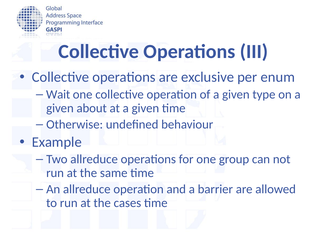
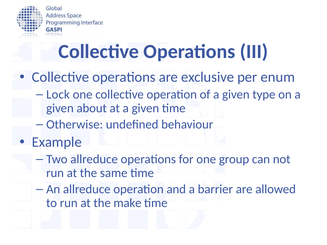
Wait: Wait -> Lock (58, 95)
cases: cases -> make (127, 203)
